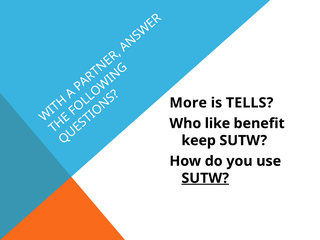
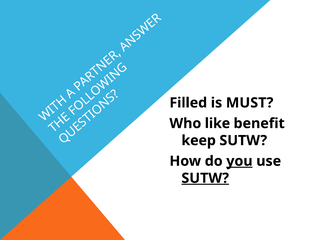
More: More -> Filled (188, 103)
TELLS: TELLS -> MUST (250, 103)
you underline: none -> present (239, 161)
